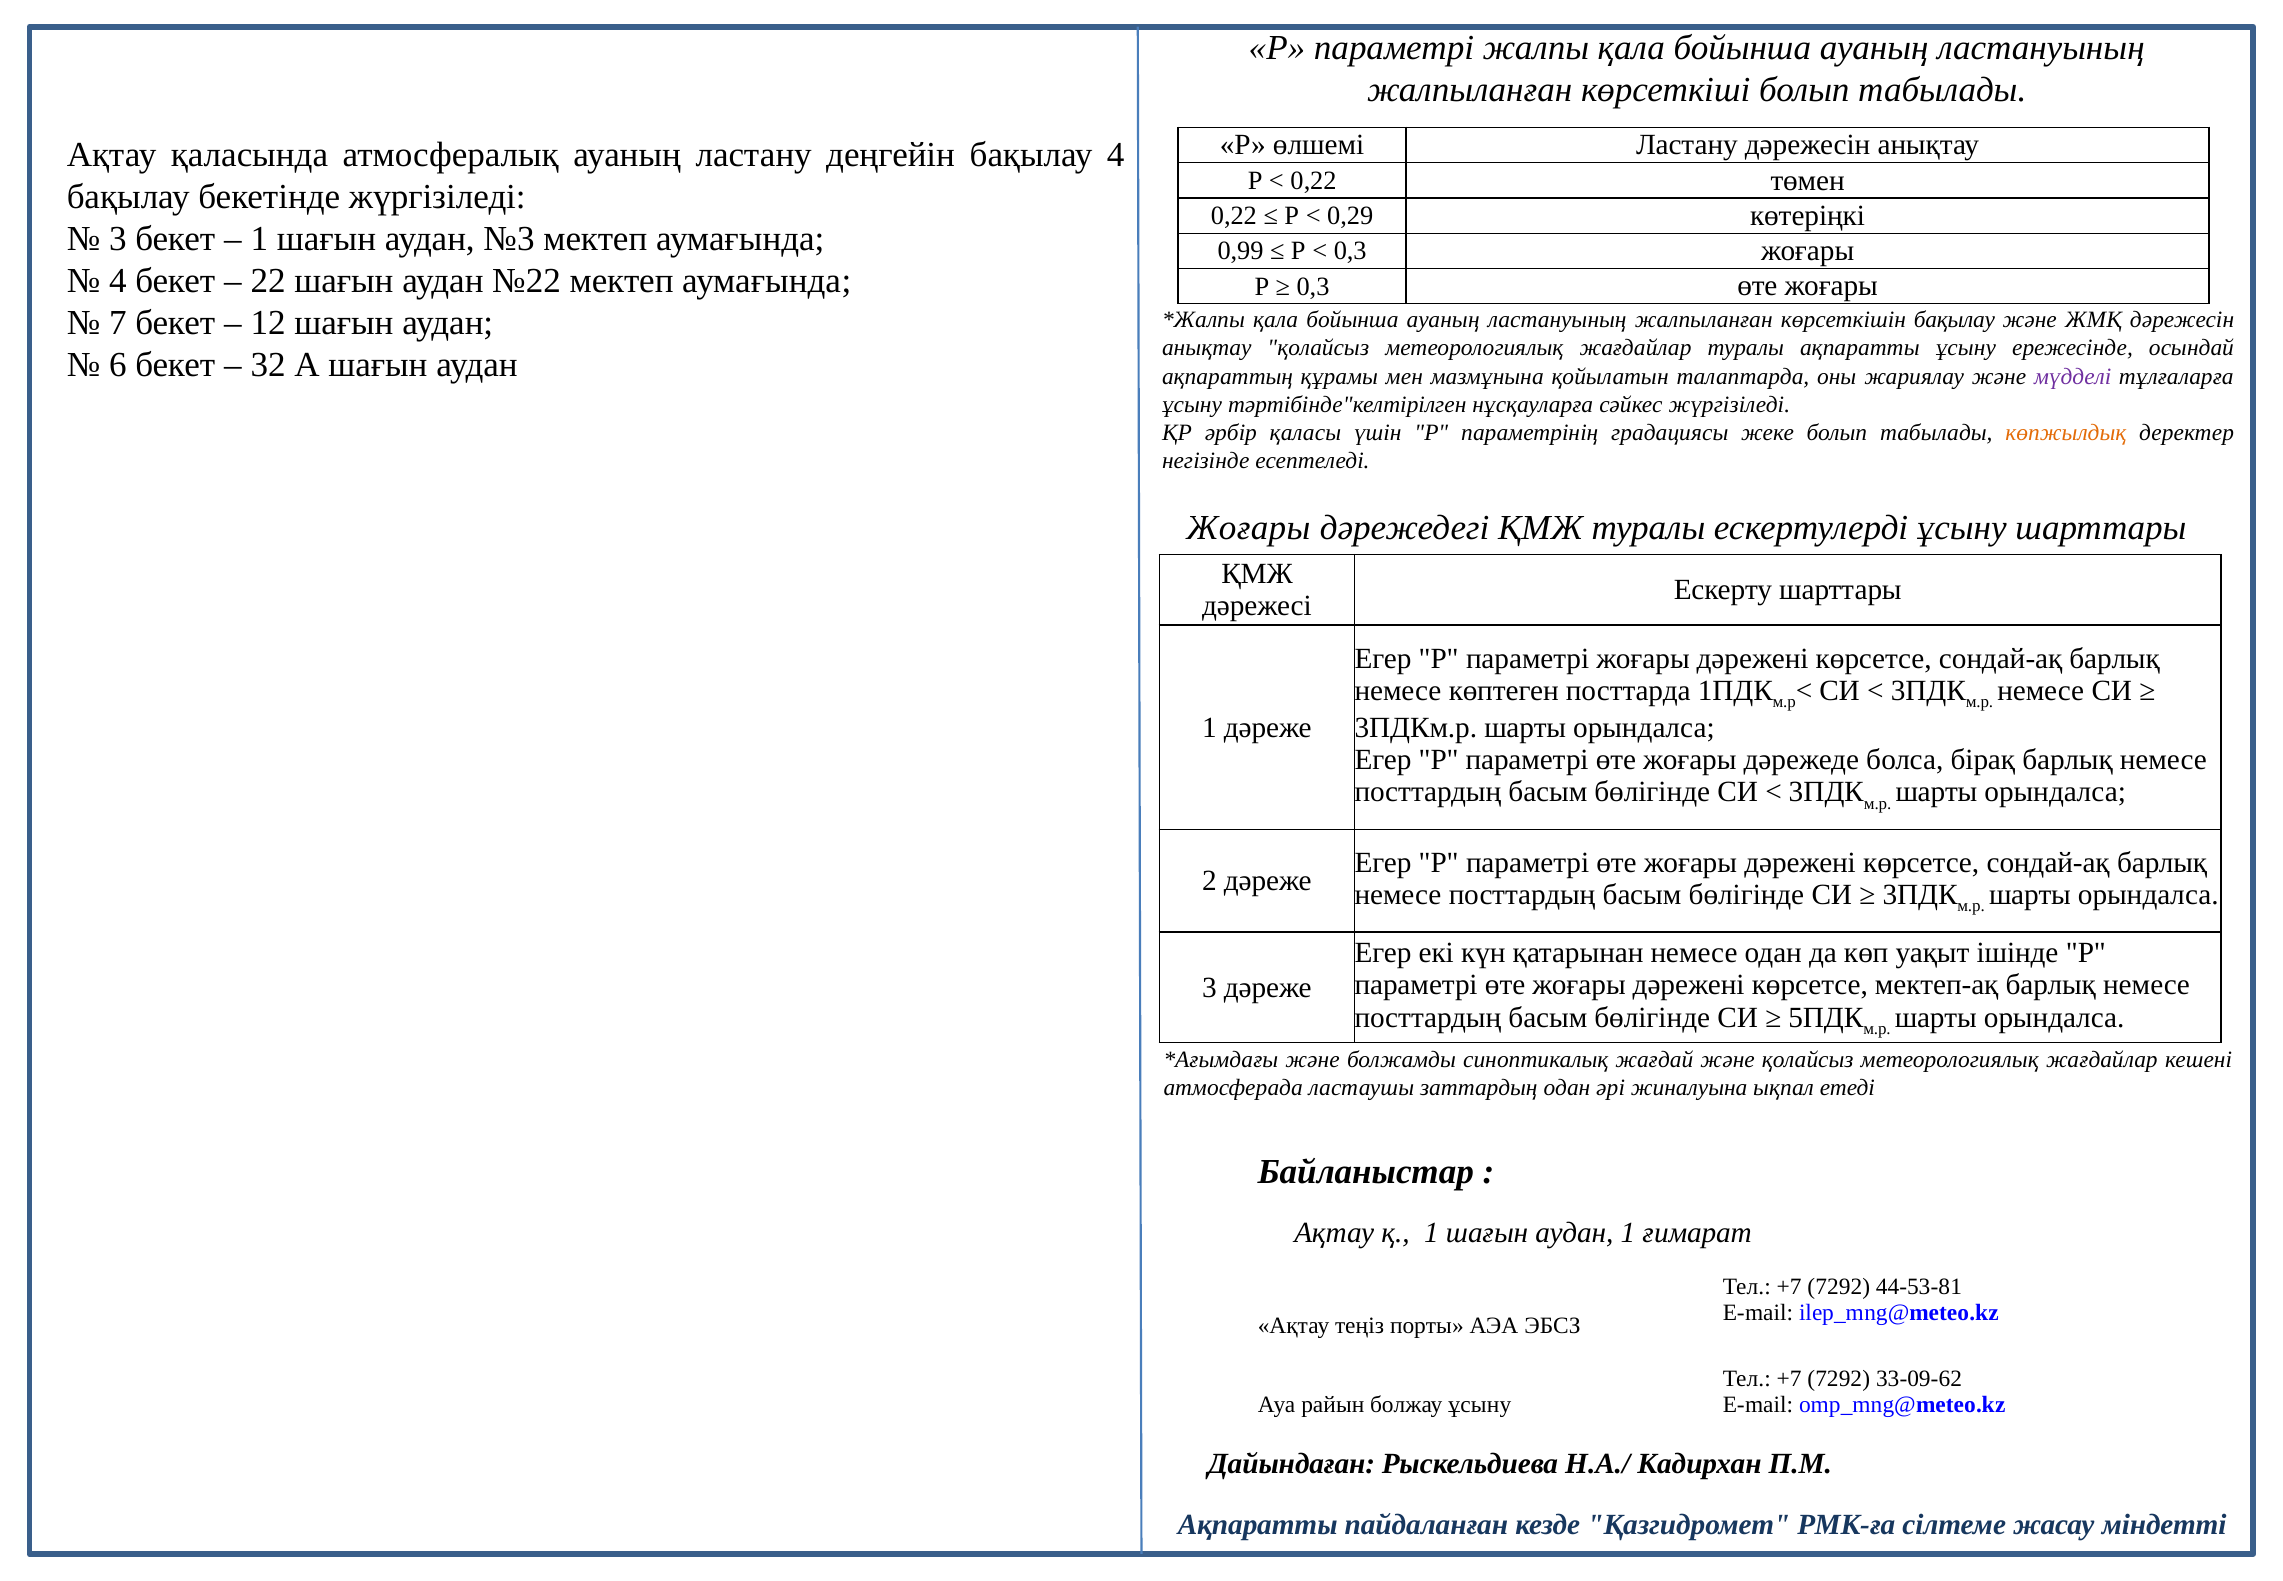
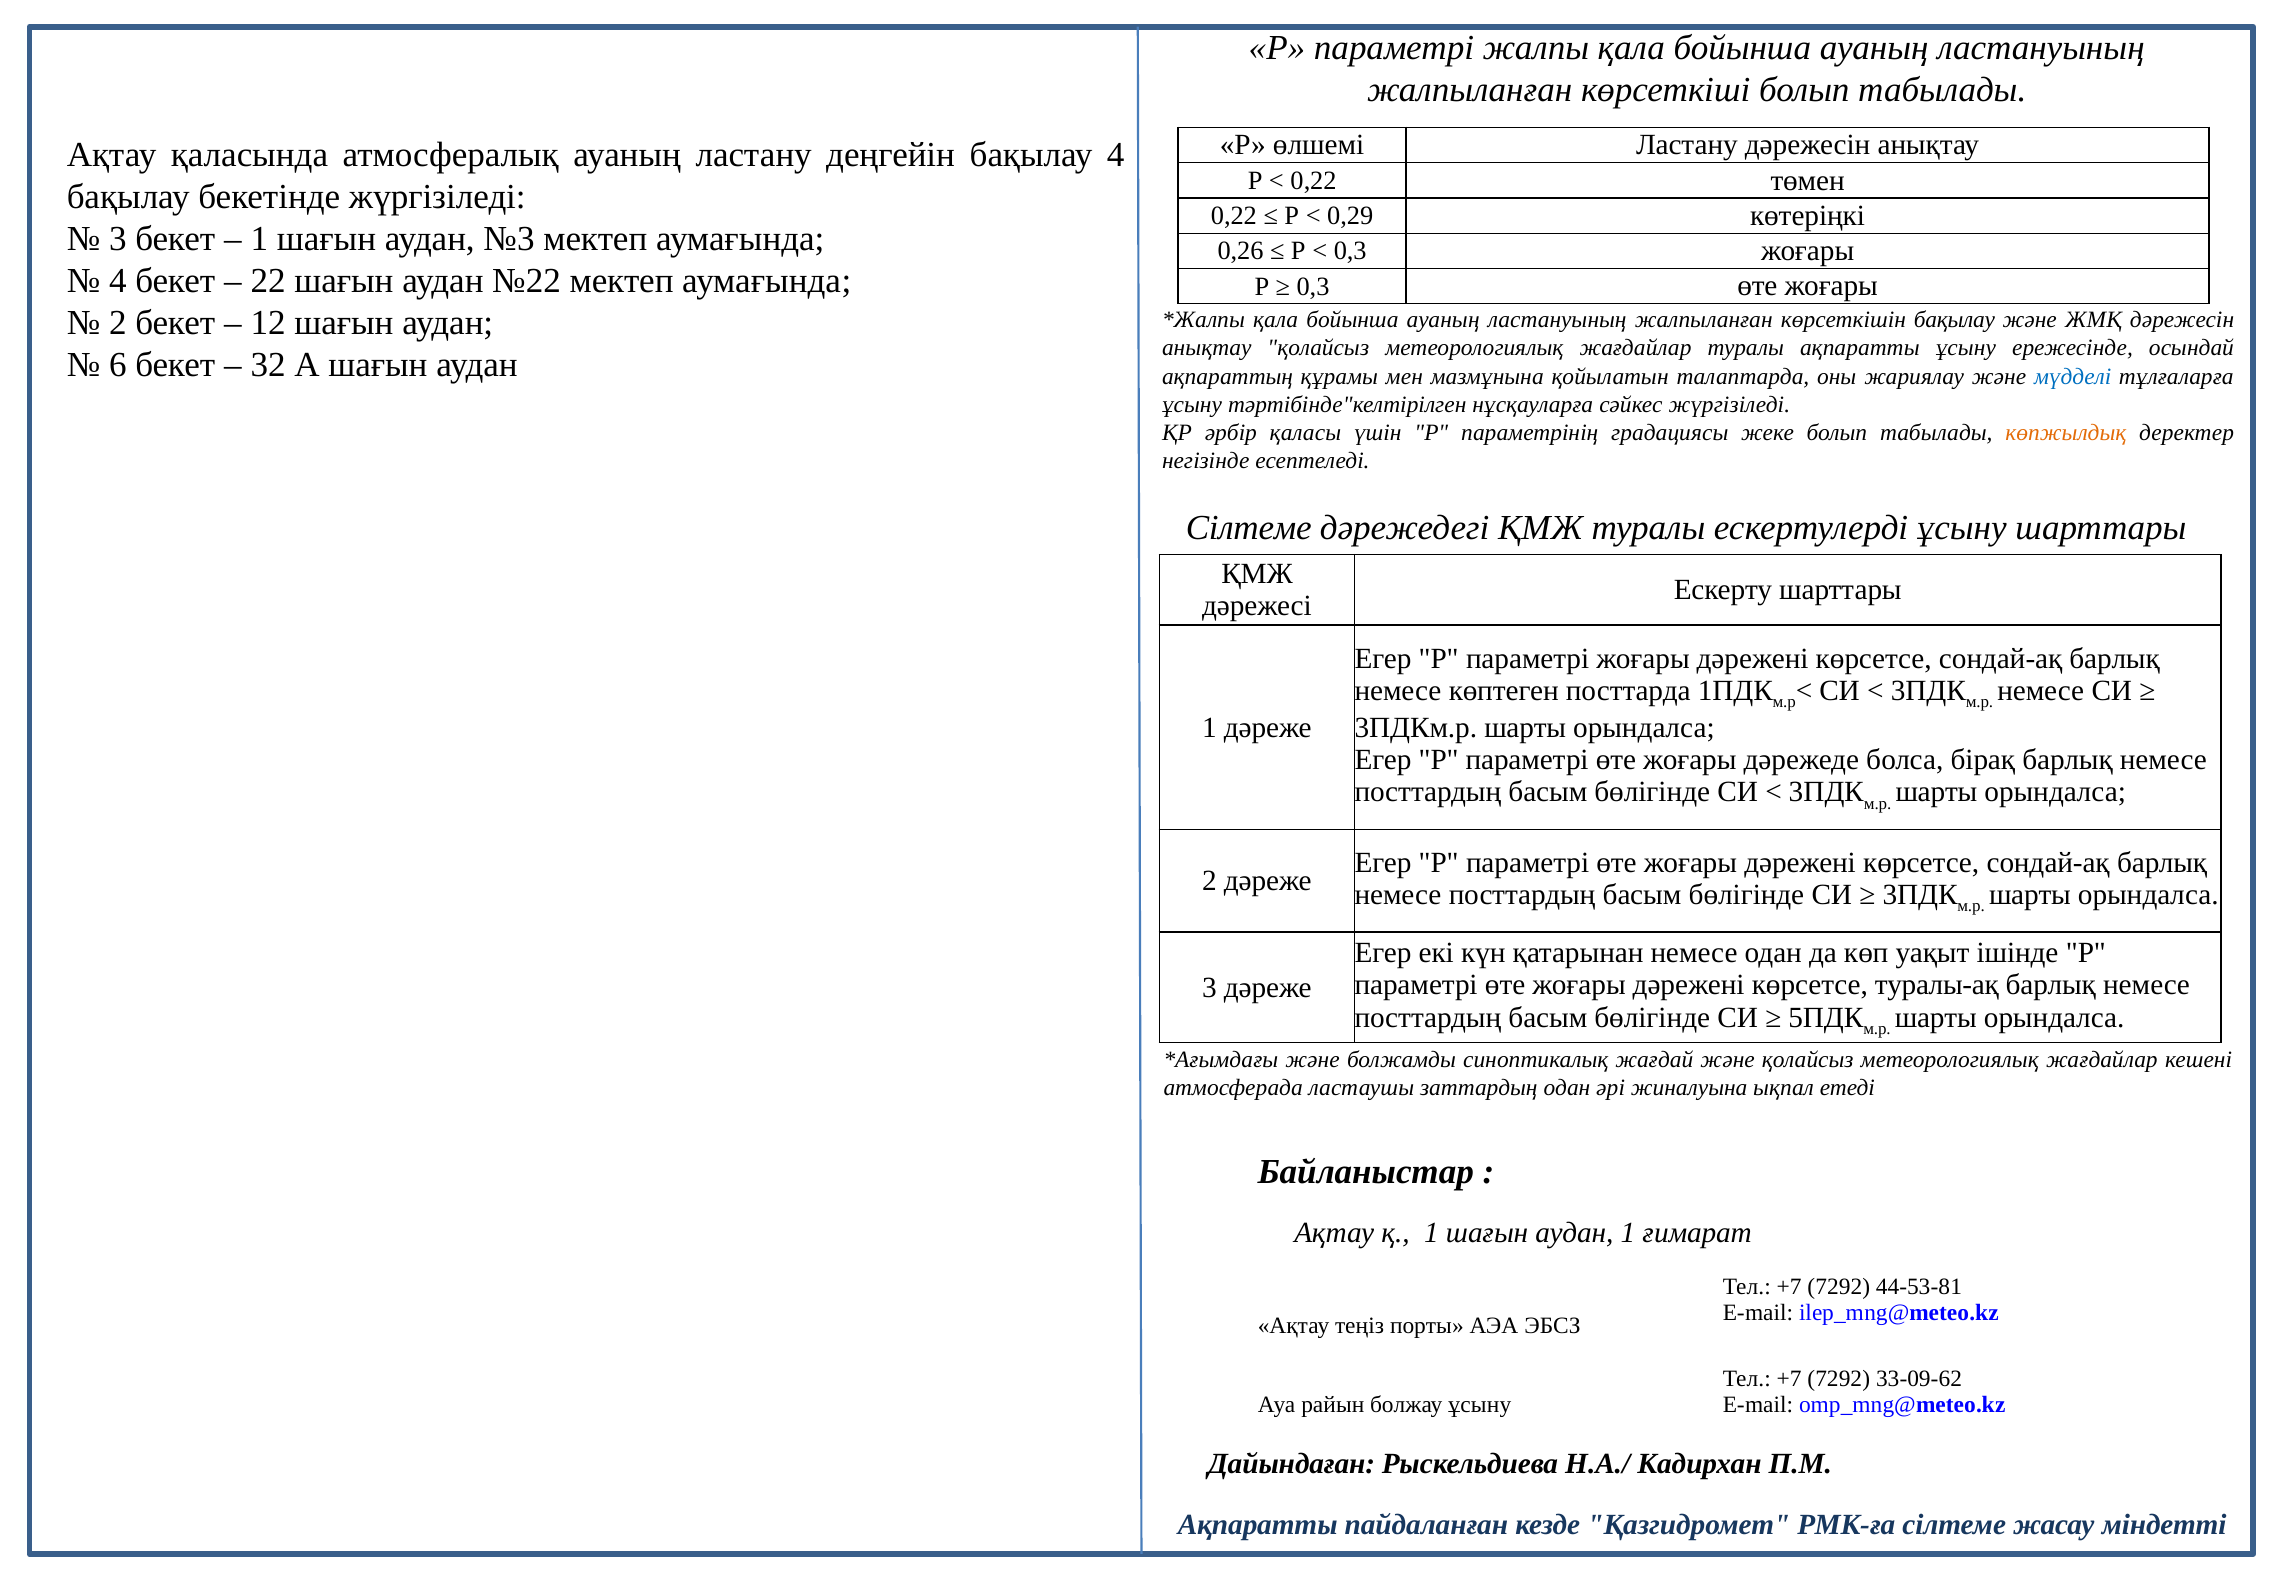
0,99: 0,99 -> 0,26 (1241, 251)
7: 7 -> 2 (118, 323)
мүдделі colour: purple -> blue (2073, 376)
Жоғары: Жоғары -> Сілтеме (1249, 528)
мектеп-ақ: мектеп-ақ -> туралы-ақ (1937, 985)
